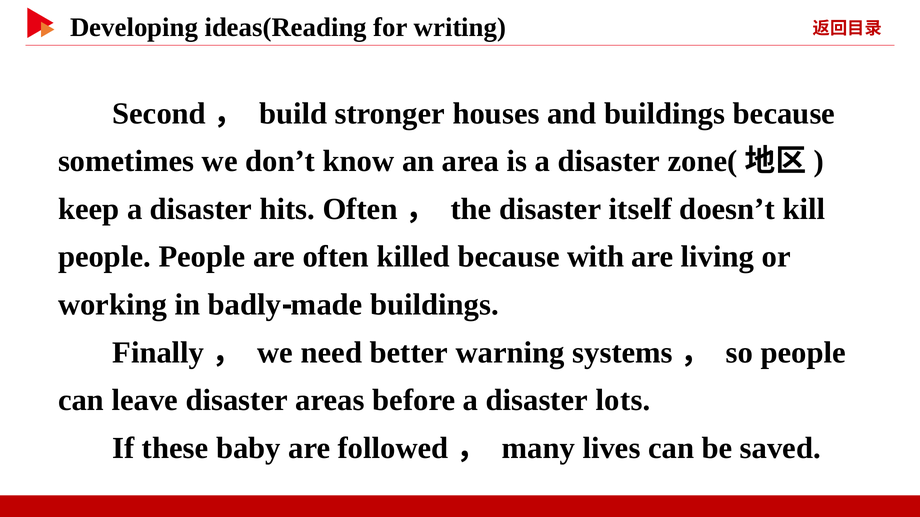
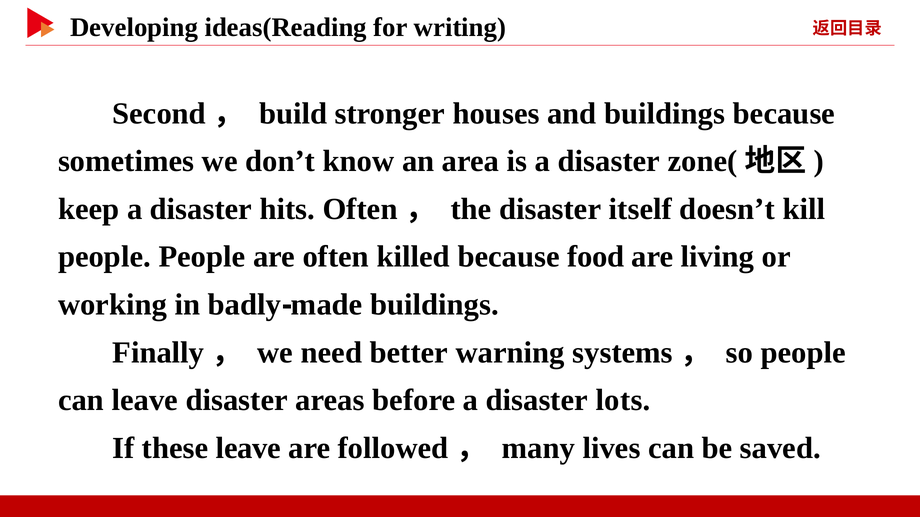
with: with -> food (596, 257)
these baby: baby -> leave (248, 448)
